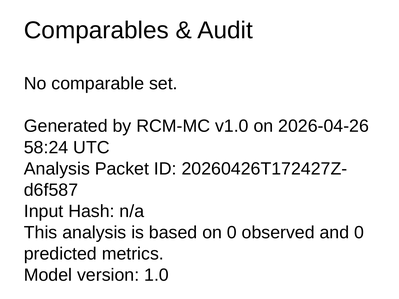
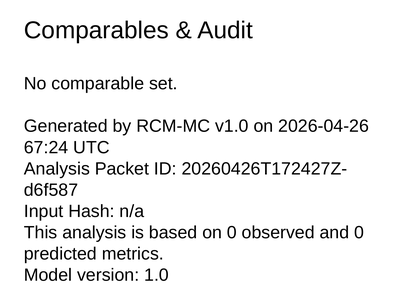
58:24: 58:24 -> 67:24 (46, 148)
